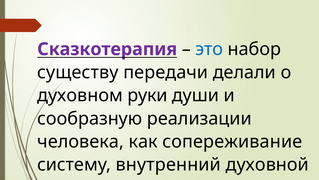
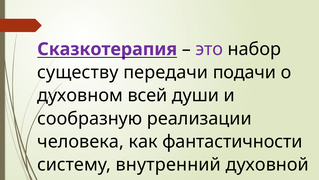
это colour: blue -> purple (209, 49)
делали: делали -> подачи (244, 72)
руки: руки -> всей (147, 95)
сопереживание: сопереживание -> фантастичности (232, 141)
